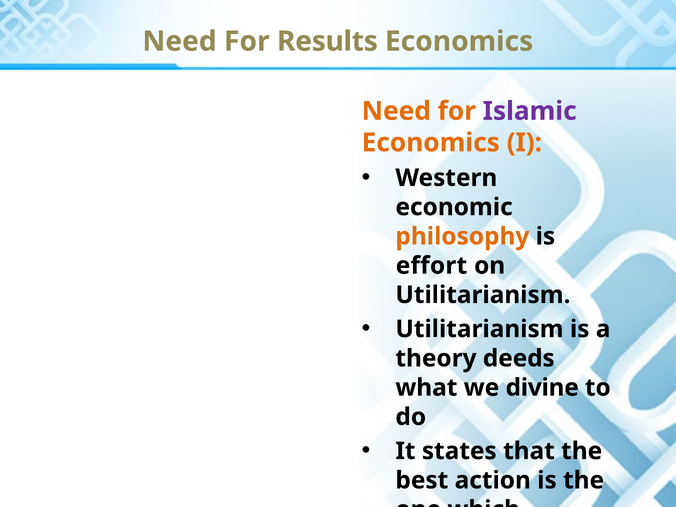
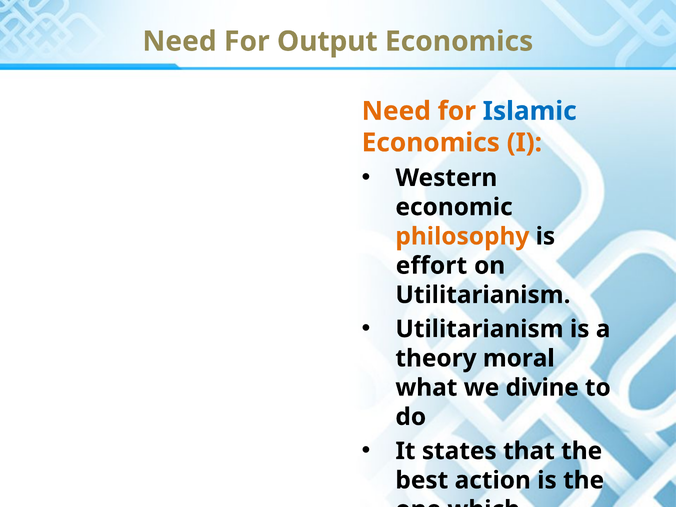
Results: Results -> Output (327, 41)
Islamic colour: purple -> blue (530, 111)
deeds: deeds -> moral (519, 358)
